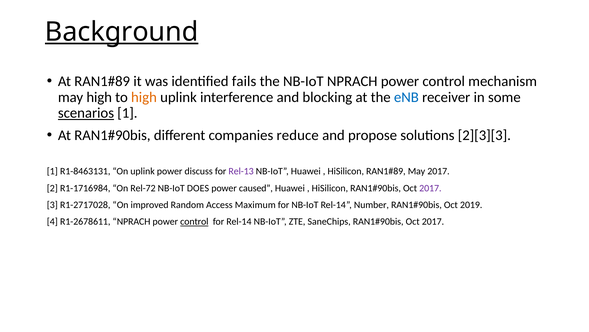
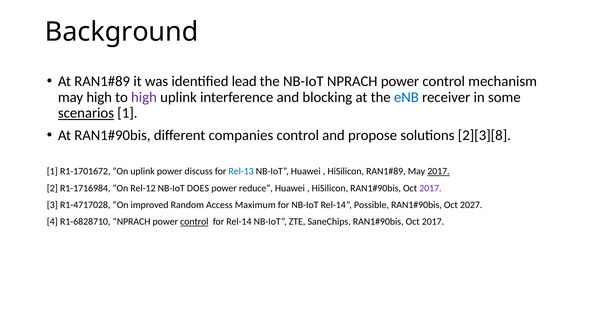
Background underline: present -> none (122, 32)
fails: fails -> lead (244, 81)
high colour: orange -> purple (144, 97)
companies reduce: reduce -> control (298, 135)
2][3][3: 2][3][3 -> 2][3][8 (484, 135)
R1-8463131: R1-8463131 -> R1-1701672 (85, 171)
Rel-13 colour: purple -> blue (241, 171)
2017 underline: none -> present (438, 171)
Rel-72: Rel-72 -> Rel-12 (143, 188)
caused: caused -> reduce (256, 188)
R1-2717028: R1-2717028 -> R1-4717028 (85, 205)
Number: Number -> Possible (371, 205)
2019: 2019 -> 2027 (471, 205)
R1-2678611: R1-2678611 -> R1-6828710 (85, 221)
